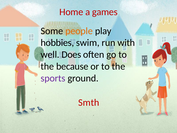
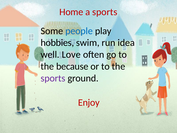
a games: games -> sports (105, 12)
people colour: orange -> blue (79, 31)
with: with -> idea (126, 43)
Does: Does -> Love (71, 54)
Smth: Smth -> Enjoy (89, 102)
